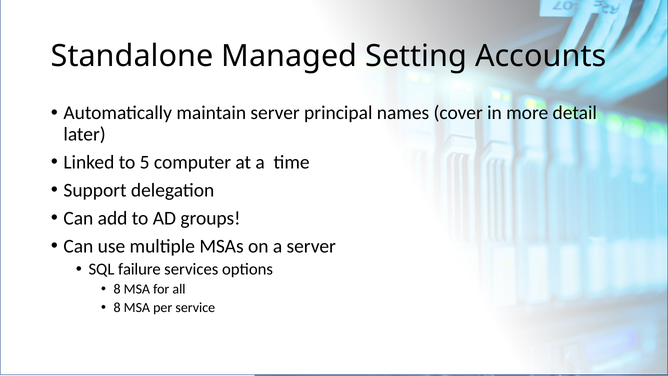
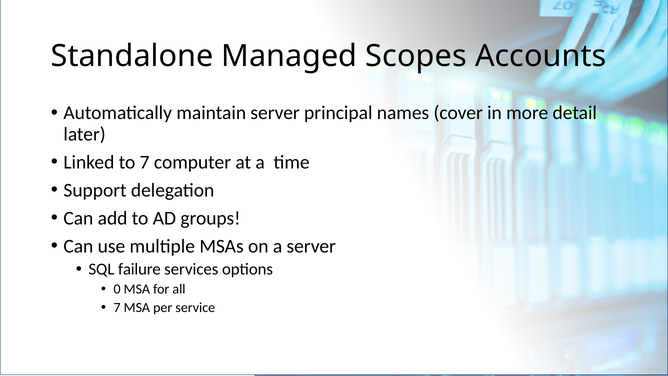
Setting: Setting -> Scopes (416, 56)
to 5: 5 -> 7 (145, 162)
8: 8 -> 0 (117, 289)
8: 8 -> 7 (117, 308)
